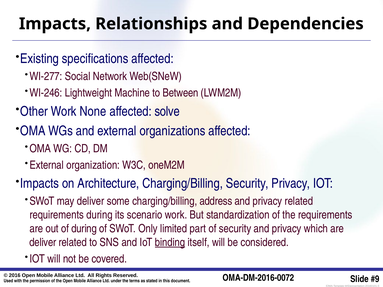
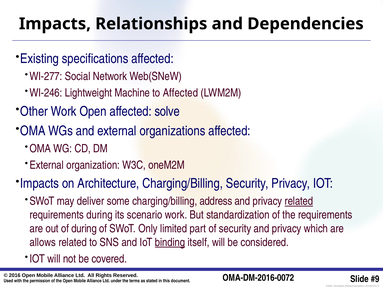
to Between: Between -> Affected (180, 93)
Work None: None -> Open (93, 111)
related underline: none -> present (299, 201)
deliver: deliver -> allows (43, 242)
